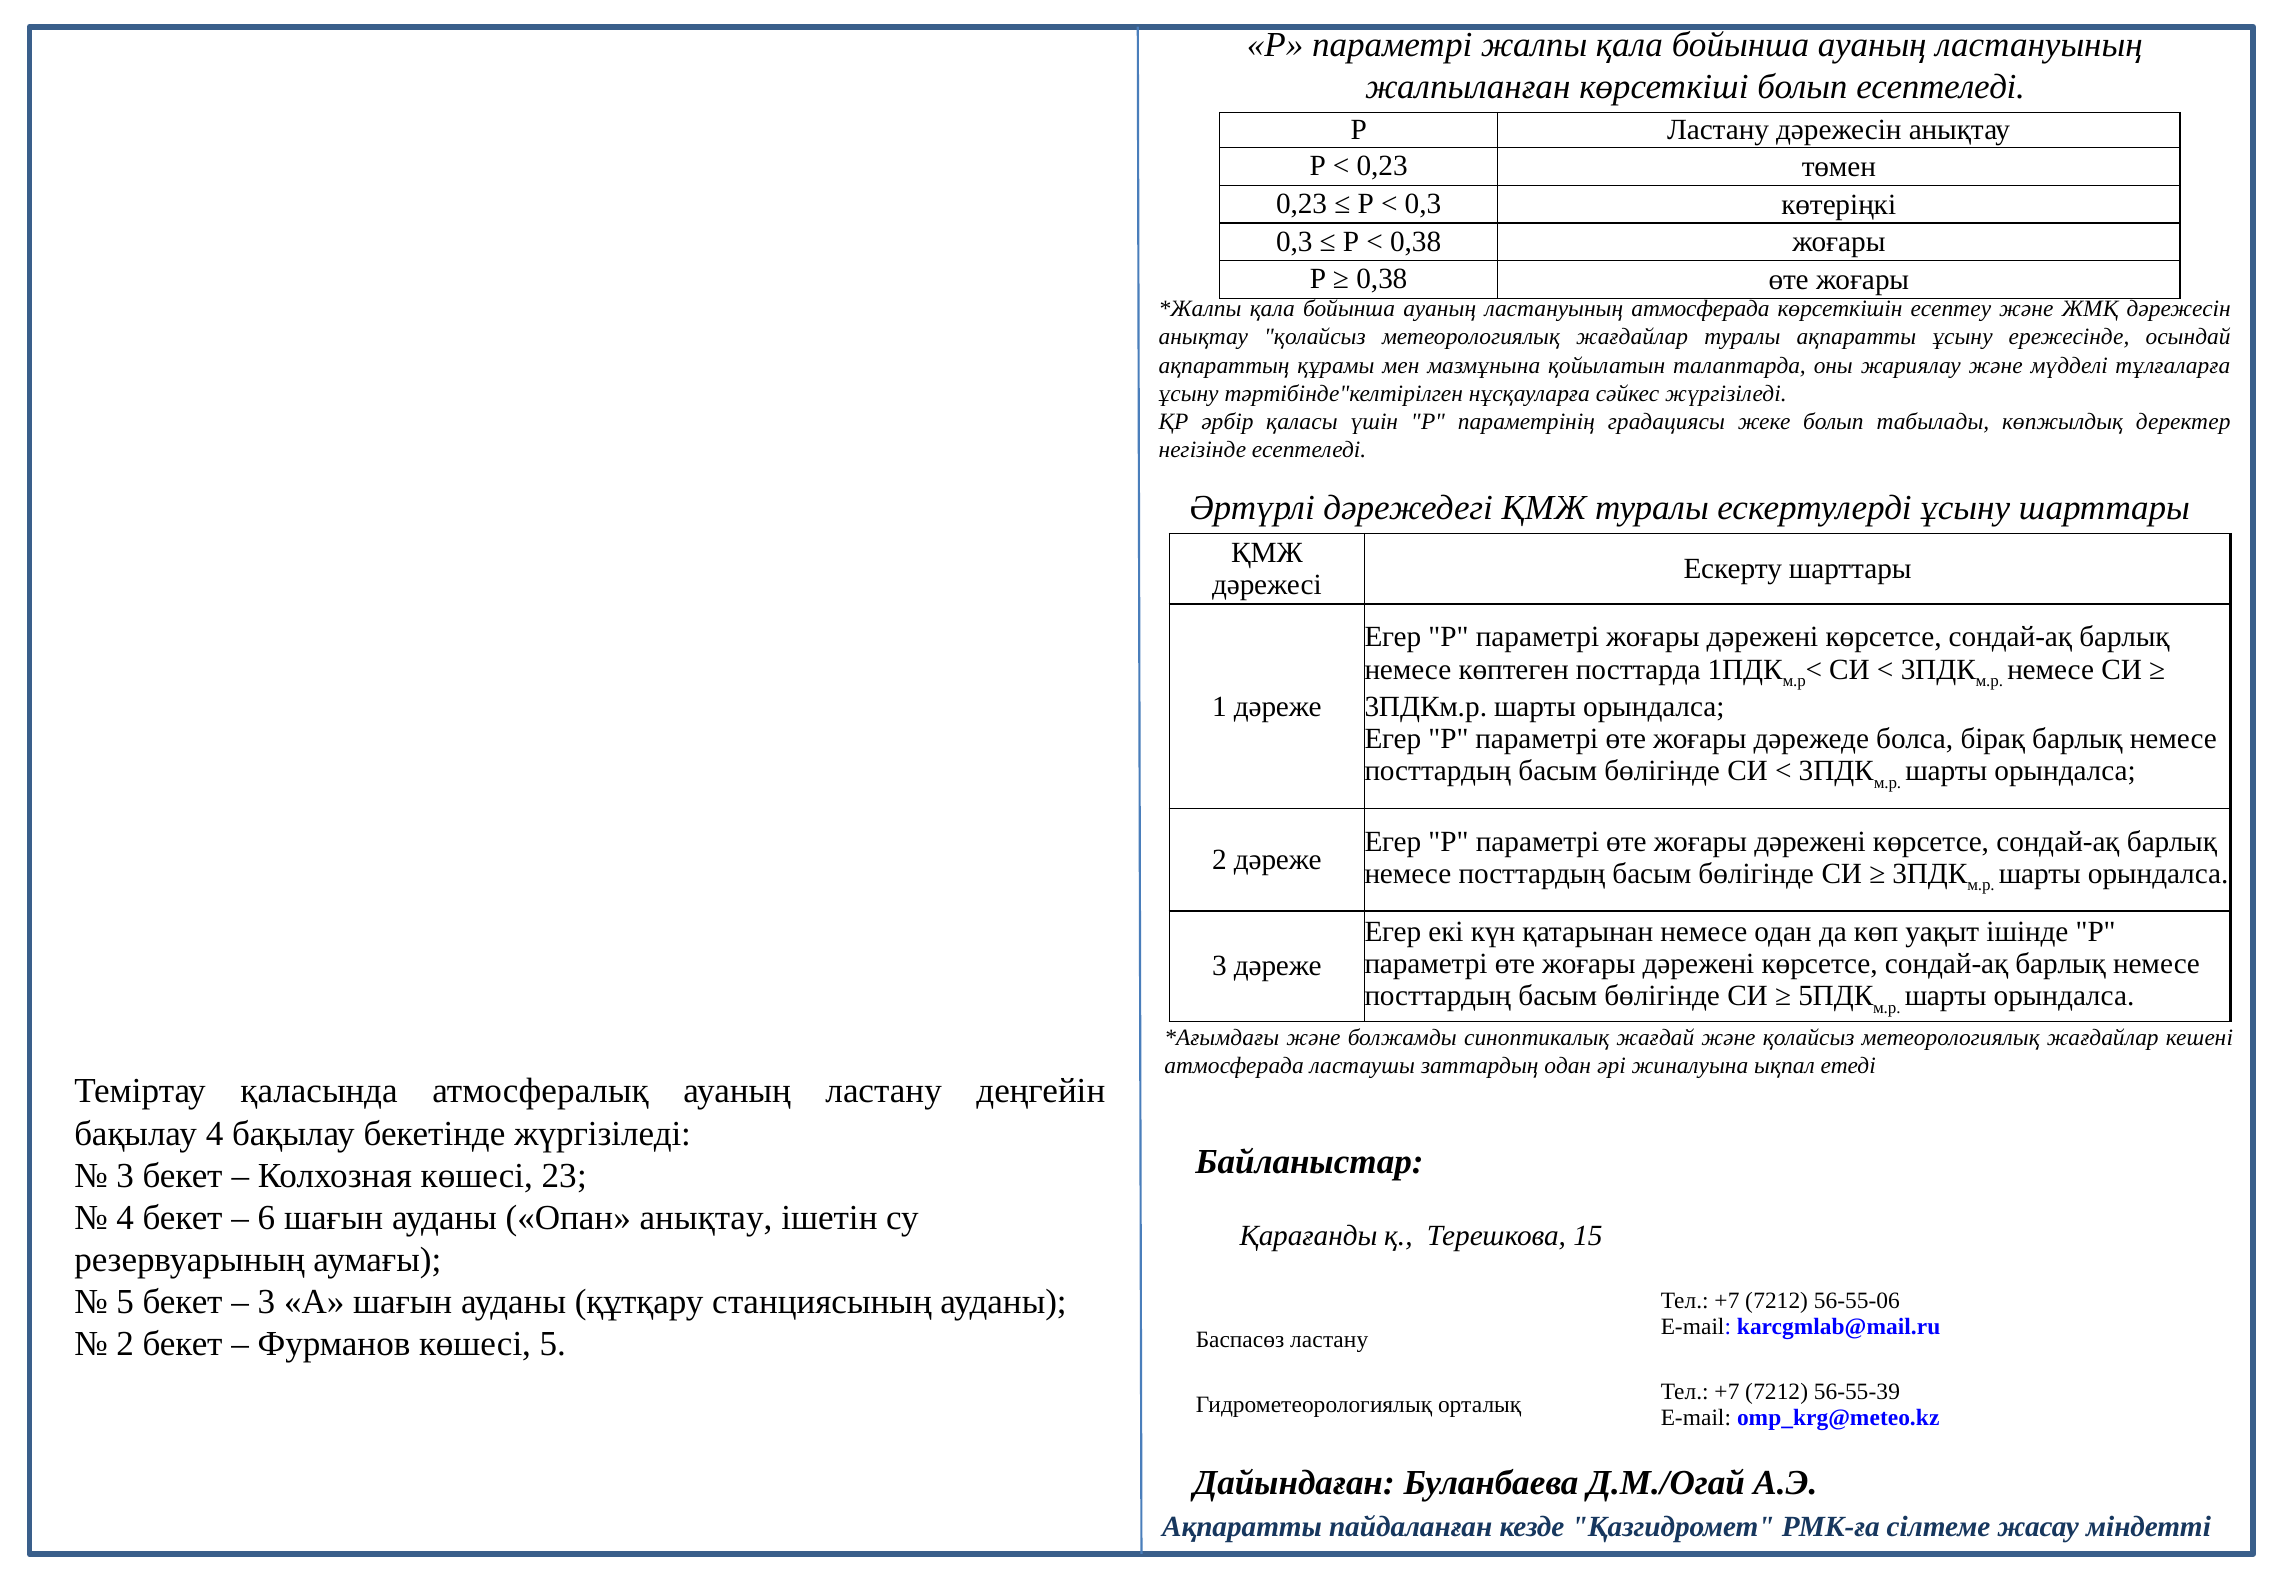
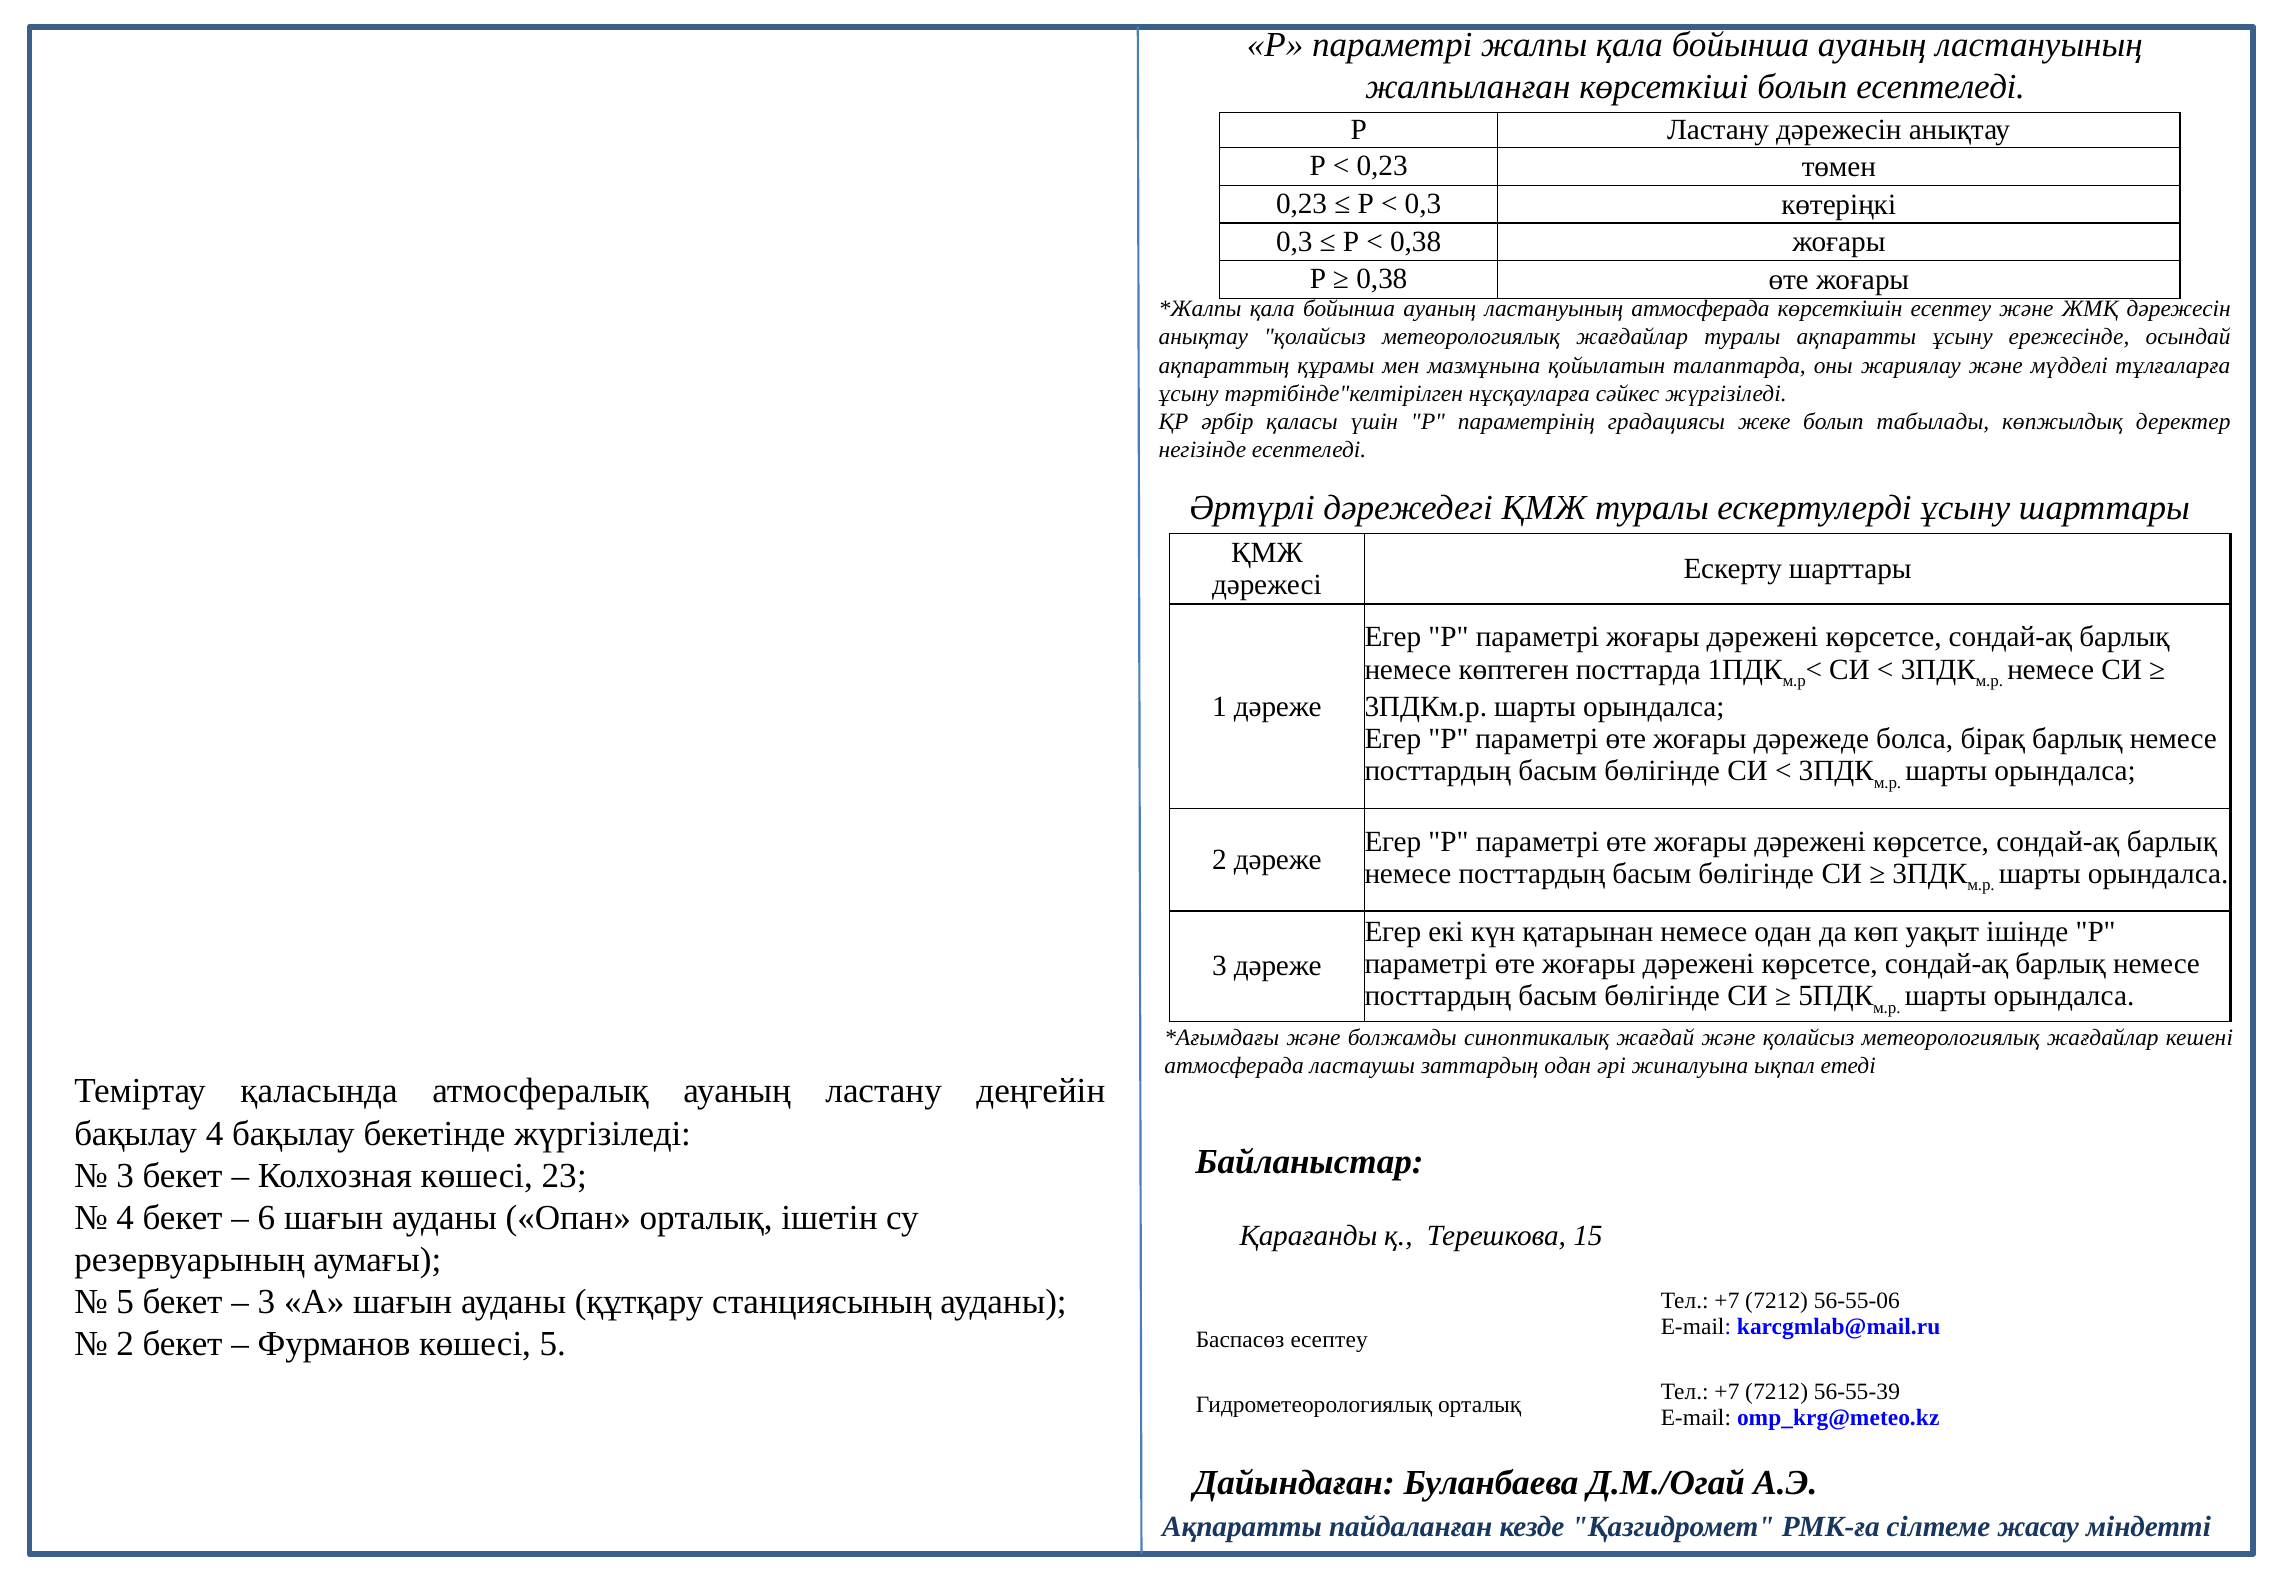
Опан анықтау: анықтау -> орталық (706, 1217)
Баспасөз ластану: ластану -> есептеу (1329, 1339)
